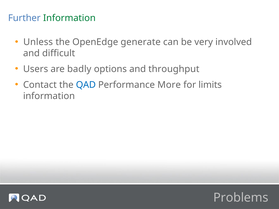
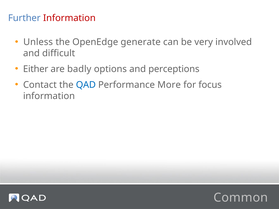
Information colour: green -> red (69, 18)
Users: Users -> Either (36, 69)
throughput: throughput -> perceptions (174, 69)
limits: limits -> focus (210, 85)
Problems: Problems -> Common (241, 198)
